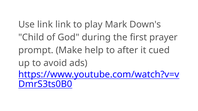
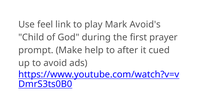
Use link: link -> feel (45, 25)
Down's: Down's -> Avoid's (145, 25)
